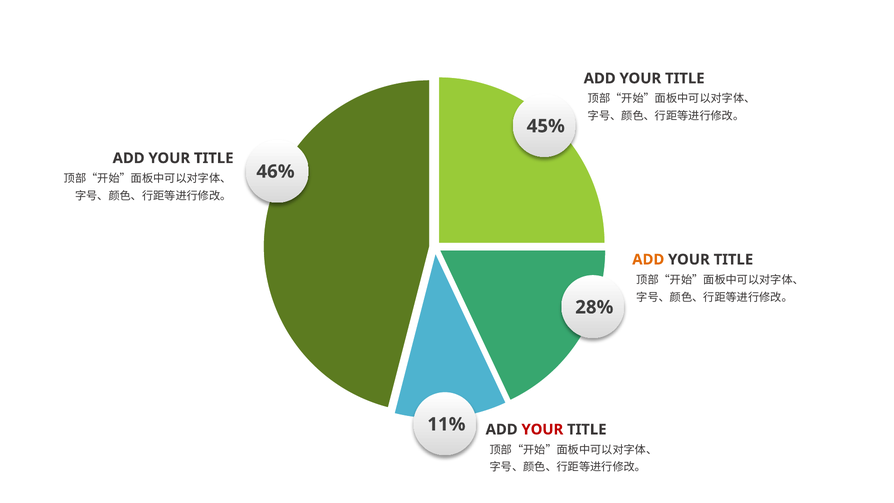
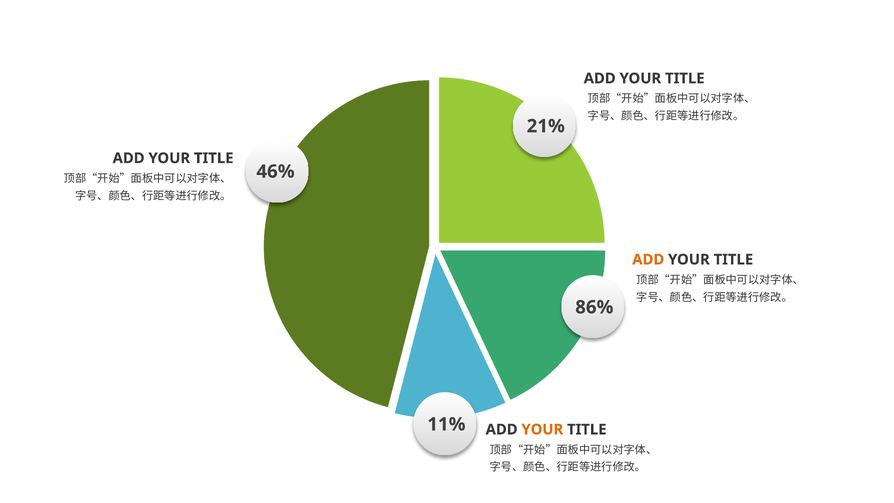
45%: 45% -> 21% (546, 126)
28%: 28% -> 86% (594, 307)
YOUR colour: red -> orange (542, 429)
